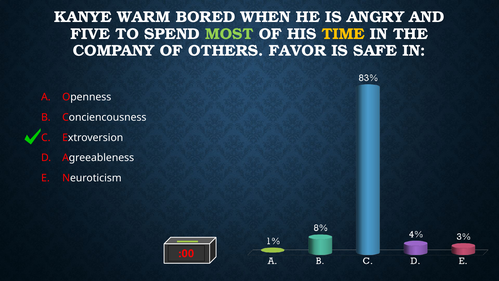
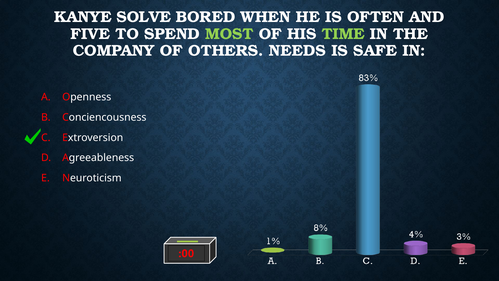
WARM: WARM -> SOLVE (144, 17)
ANGRY: ANGRY -> OFTEN (376, 17)
TIME colour: yellow -> light green (343, 34)
FAVOR: FAVOR -> NEEDS (297, 51)
